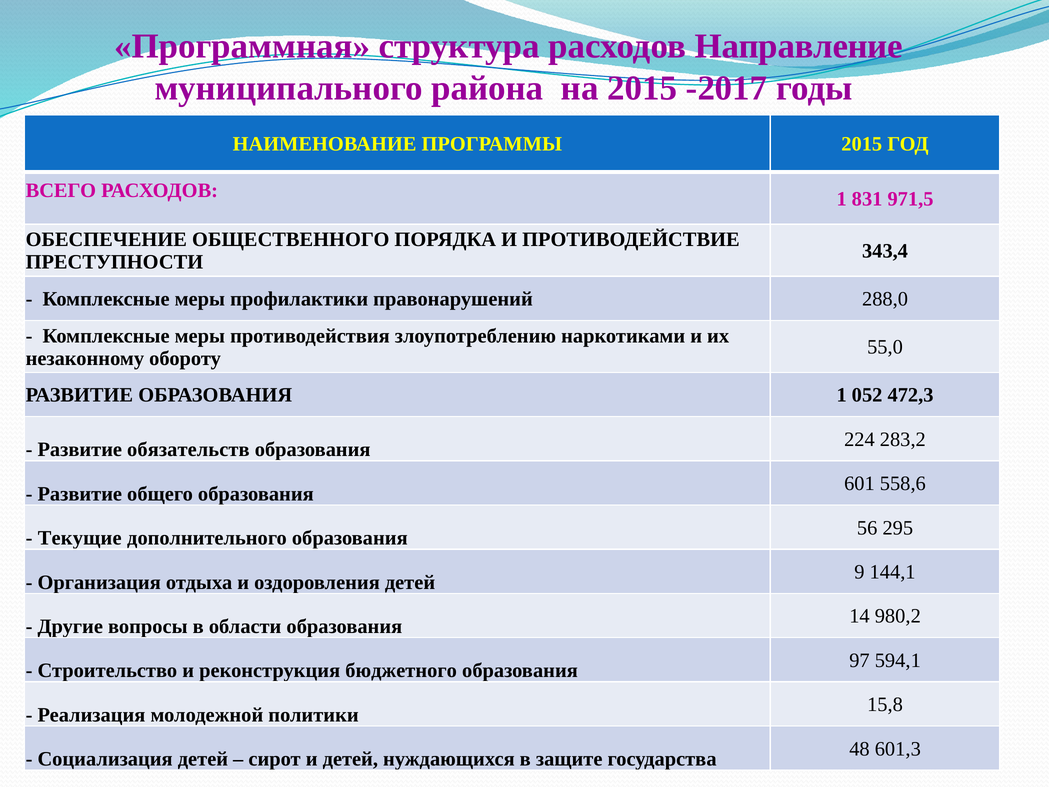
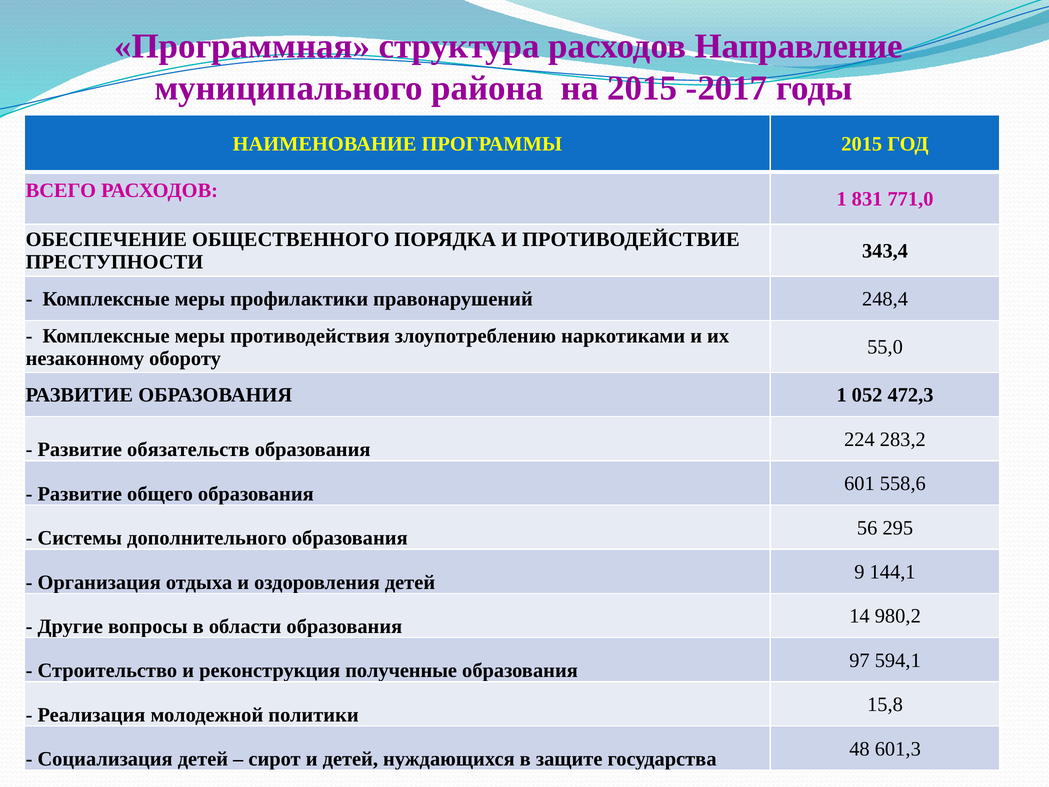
971,5: 971,5 -> 771,0 (911, 199)
288,0: 288,0 -> 248,4 (885, 299)
Текущие: Текущие -> Системы (80, 538)
бюджетного: бюджетного -> полученные (401, 670)
